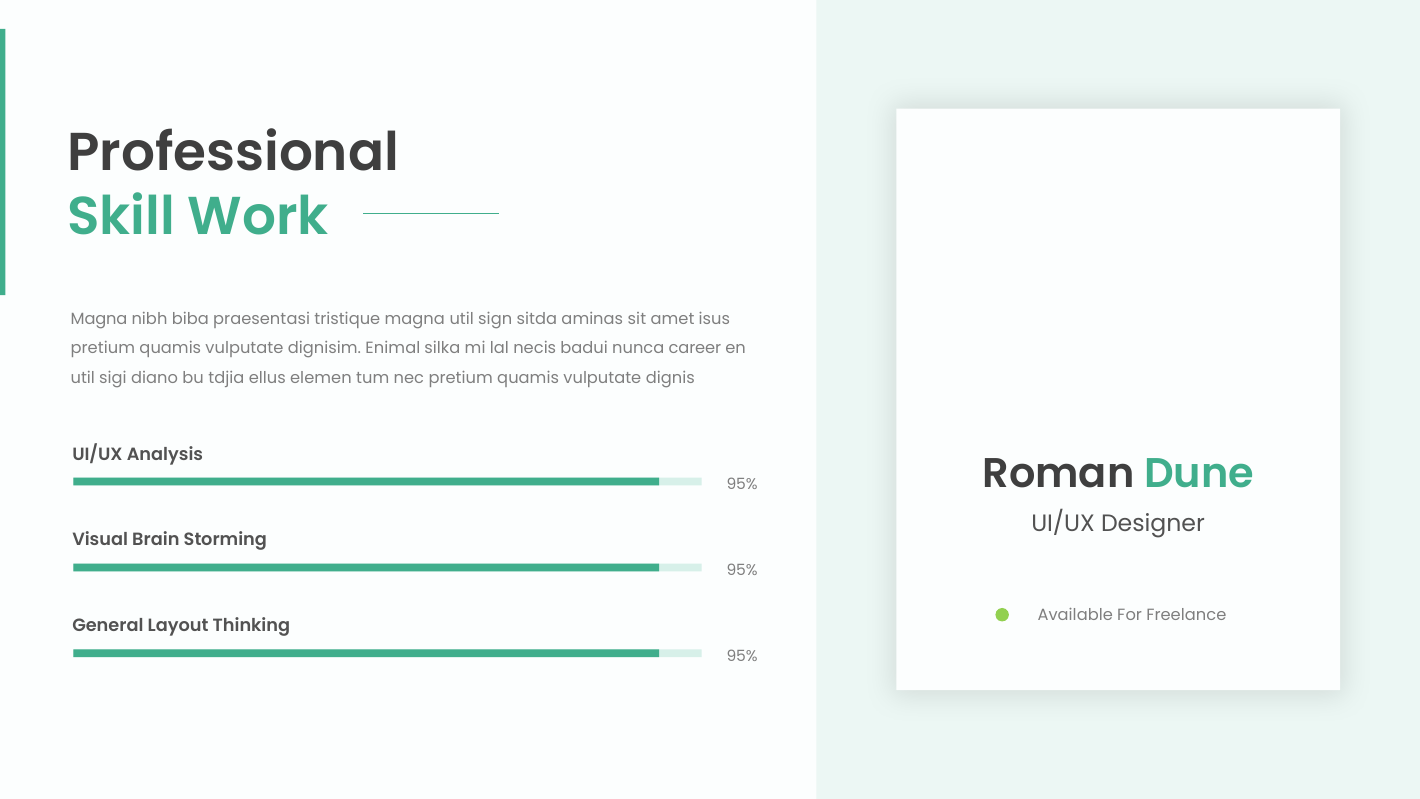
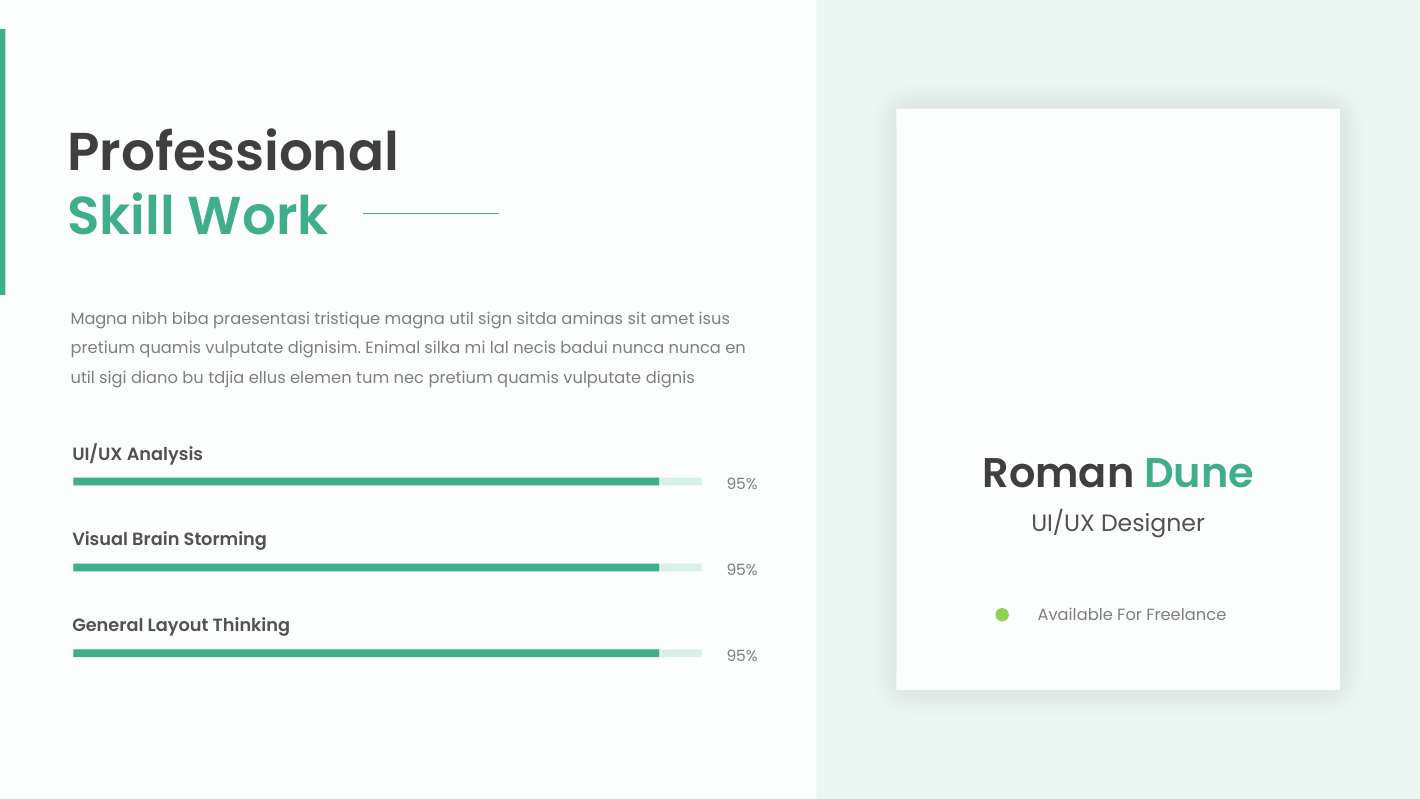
nunca career: career -> nunca (695, 348)
